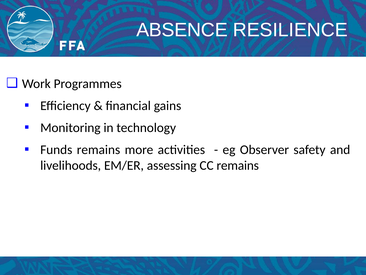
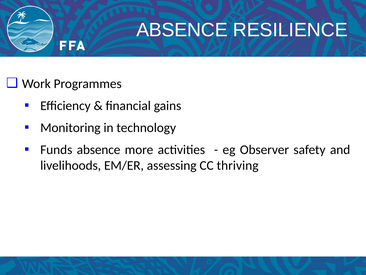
Funds remains: remains -> absence (99, 149)
CC remains: remains -> thriving (238, 165)
